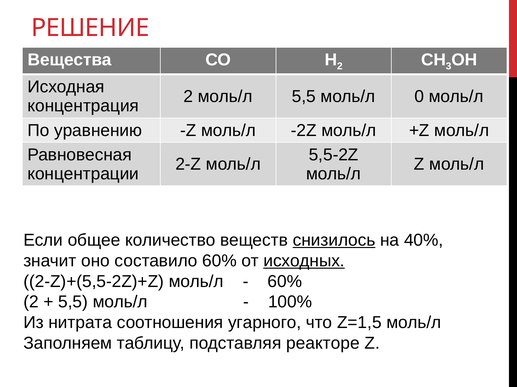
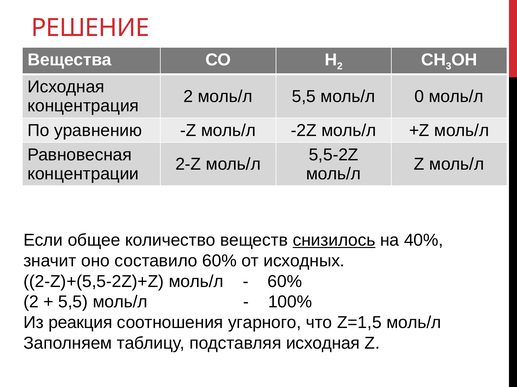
исходных underline: present -> none (304, 261)
нитрата: нитрата -> реакция (80, 323)
подставляя реакторе: реакторе -> исходная (323, 344)
